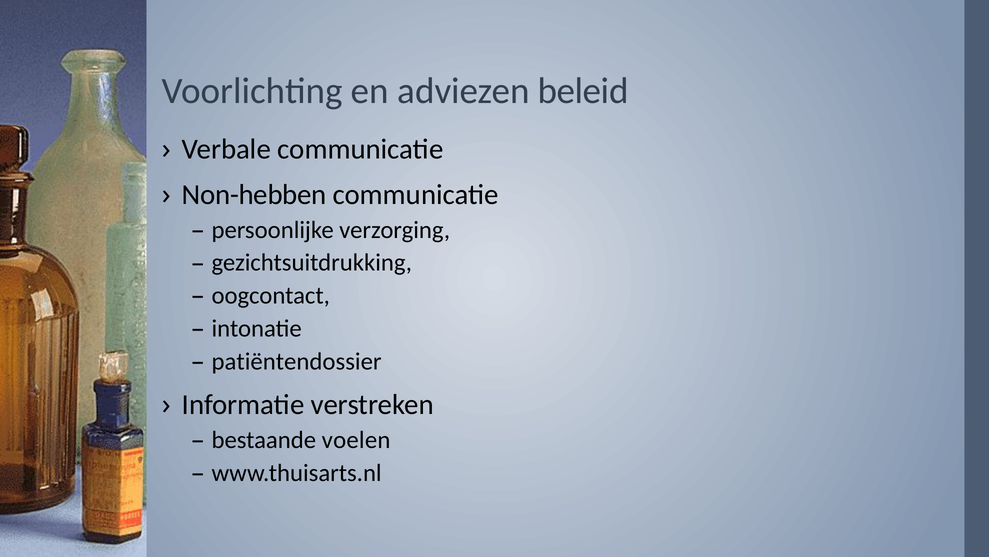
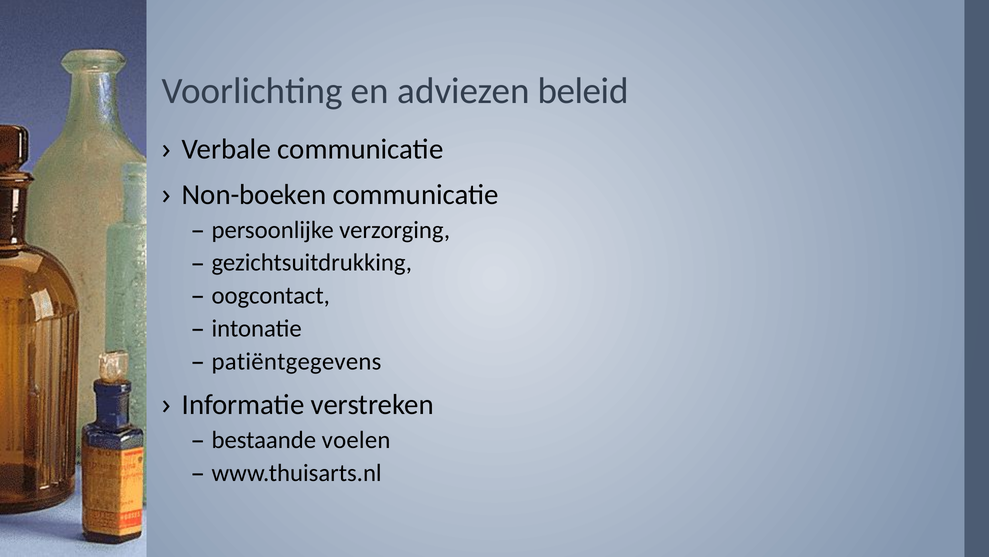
Non-hebben: Non-hebben -> Non-boeken (254, 194)
patiëntendossier: patiëntendossier -> patiëntgegevens (296, 361)
